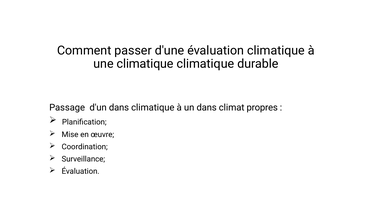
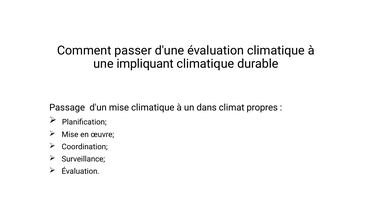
une climatique: climatique -> impliquant (145, 64)
d'un dans: dans -> mise (119, 108)
